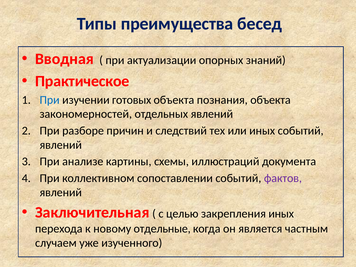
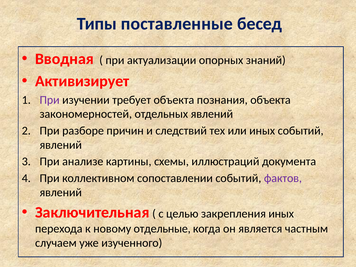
преимущества: преимущества -> поставленные (177, 24)
Практическое: Практическое -> Активизирует (82, 81)
При colour: blue -> purple (50, 100)
готовых: готовых -> требует (132, 100)
